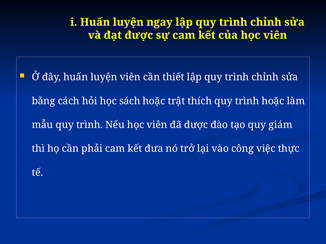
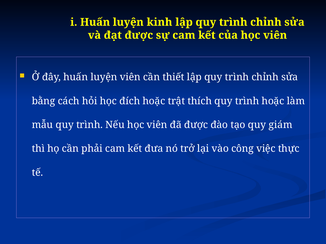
ngay: ngay -> kinh (159, 22)
sách: sách -> đích (130, 101)
